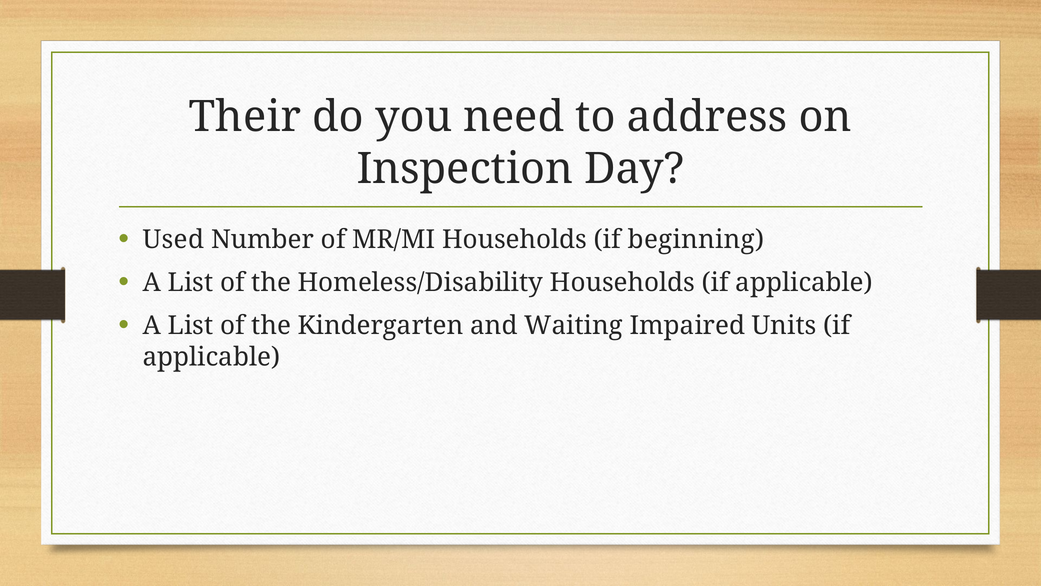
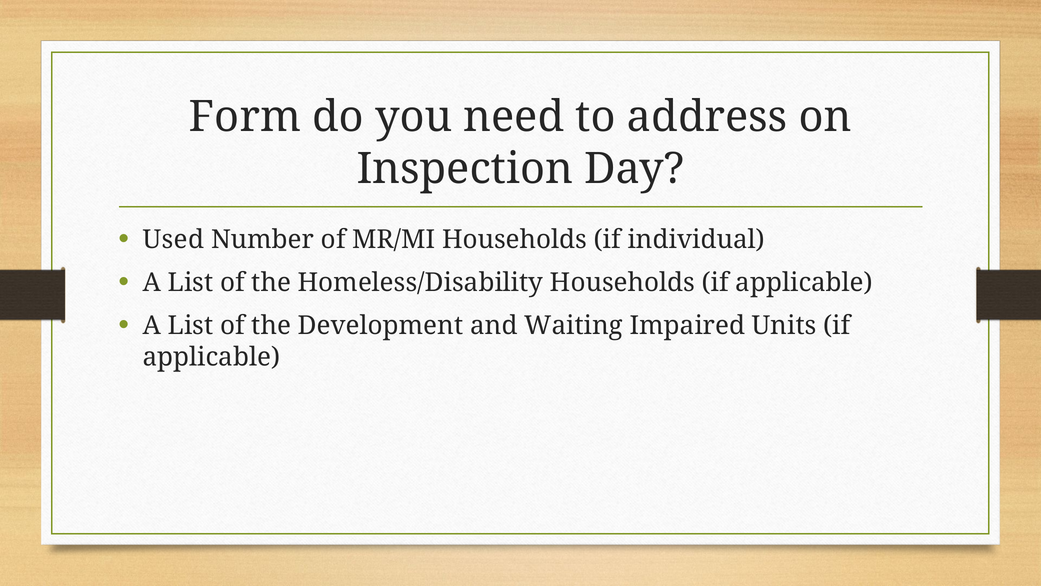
Their: Their -> Form (245, 117)
beginning: beginning -> individual (696, 240)
Kindergarten: Kindergarten -> Development (381, 326)
